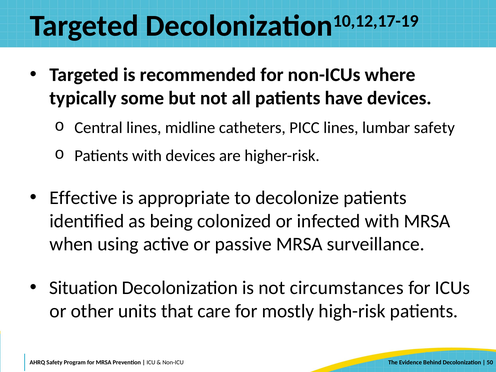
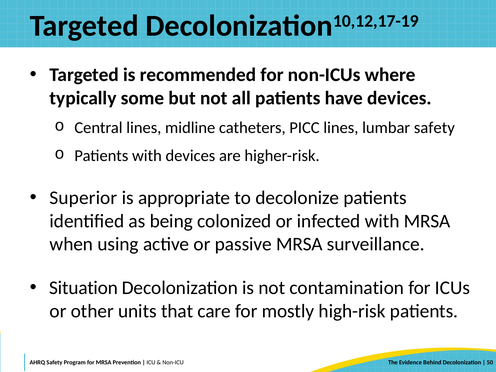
Effective: Effective -> Superior (83, 198)
circumstances: circumstances -> contamination (347, 288)
